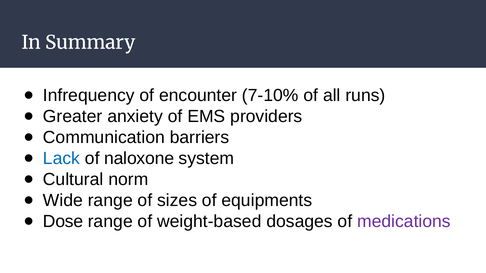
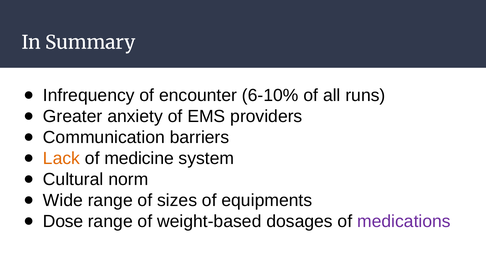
7-10%: 7-10% -> 6-10% (270, 95)
Lack colour: blue -> orange (62, 159)
naloxone: naloxone -> medicine (139, 159)
